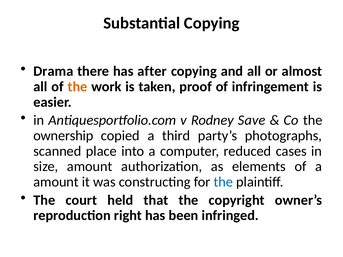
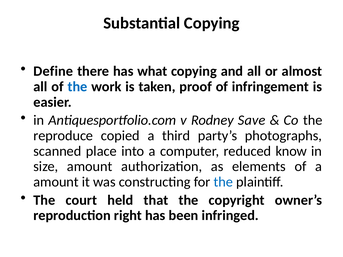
Drama: Drama -> Define (53, 71)
after: after -> what (152, 71)
the colour: orange -> blue (77, 87)
ownership: ownership -> reproduce (63, 136)
cases: cases -> know (291, 151)
